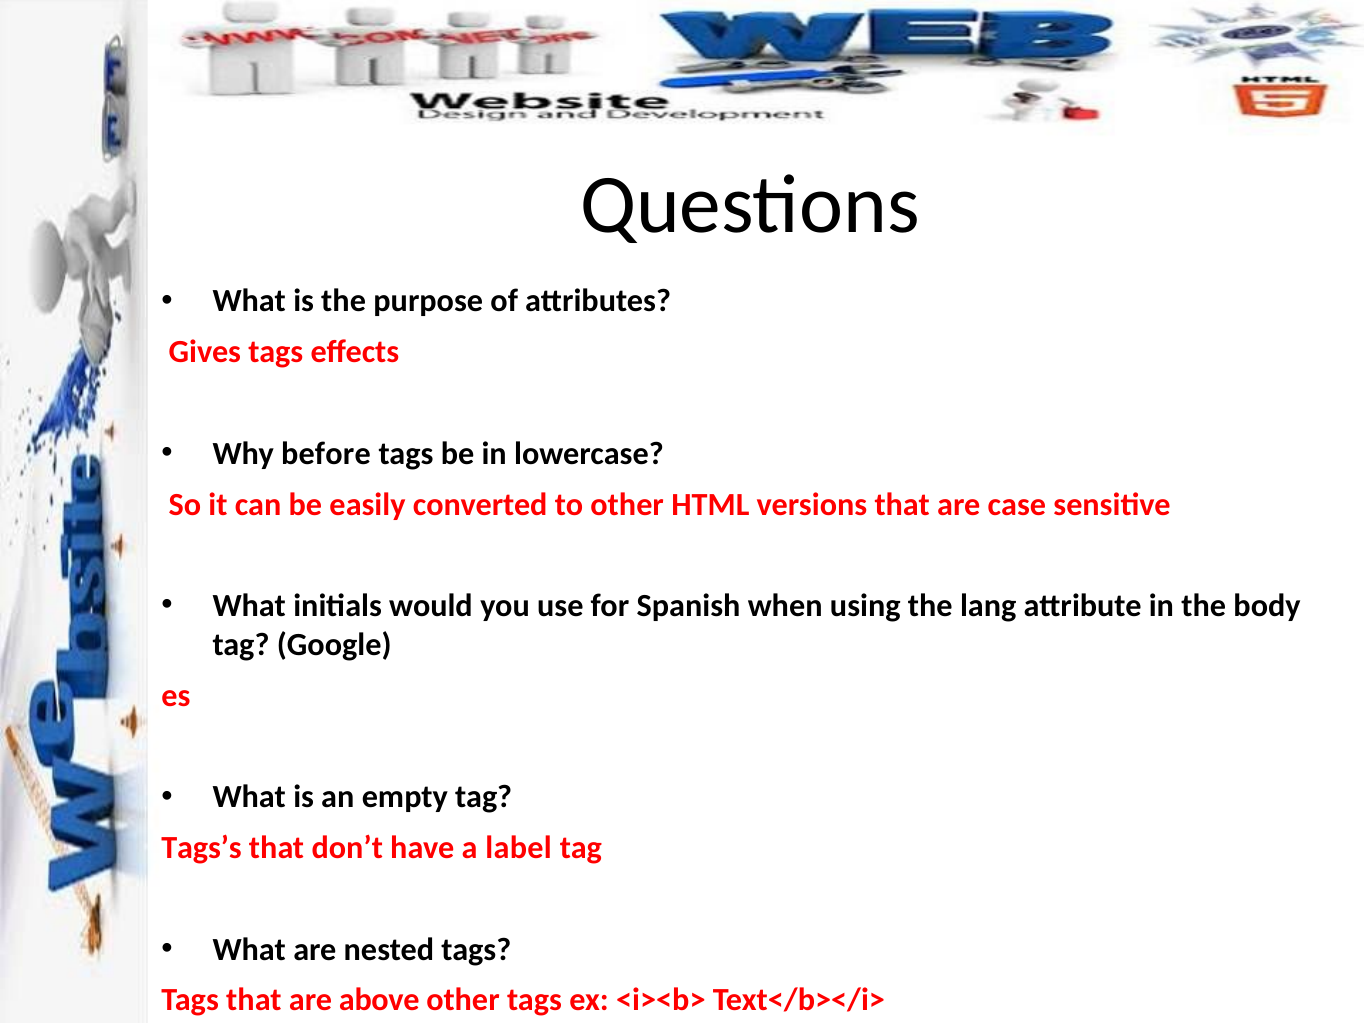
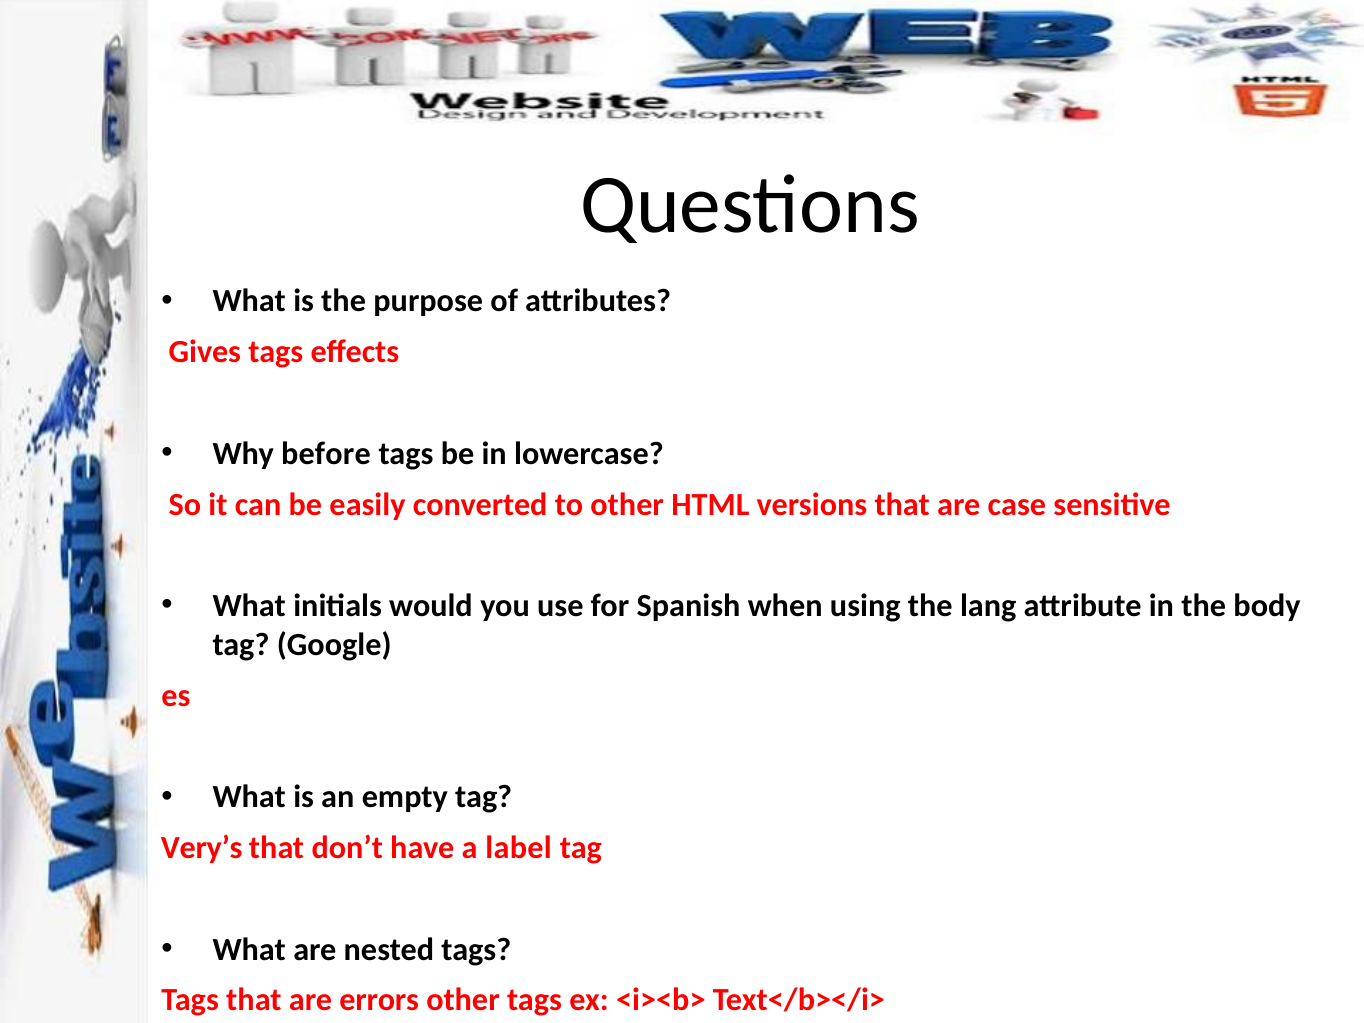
Tags’s: Tags’s -> Very’s (202, 848)
above: above -> errors (379, 1000)
